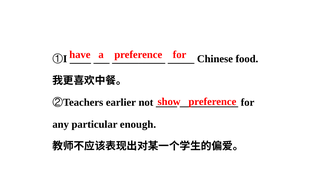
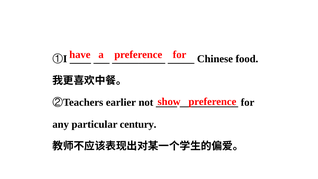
enough: enough -> century (138, 124)
